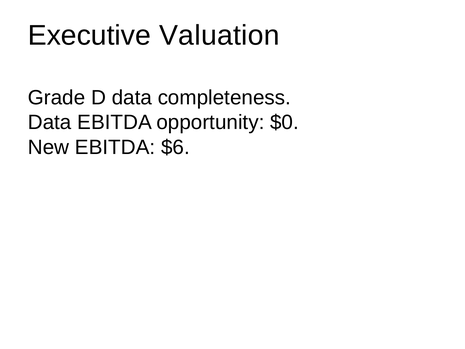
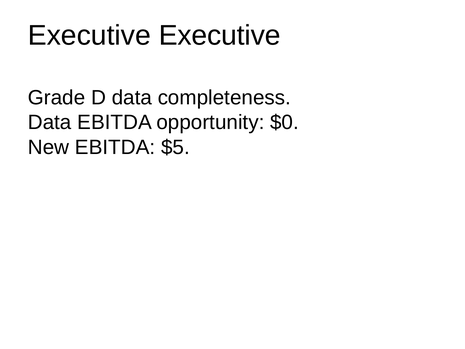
Executive Valuation: Valuation -> Executive (220, 35)
$6: $6 -> $5 (175, 147)
